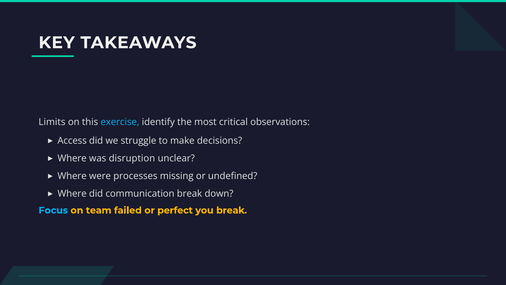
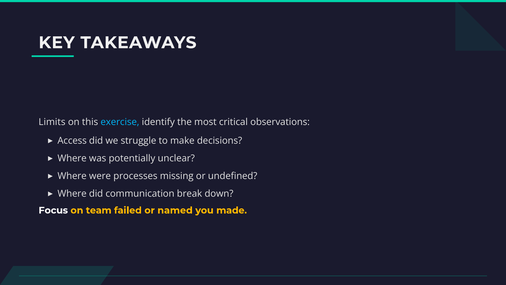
disruption: disruption -> potentially (132, 158)
Focus colour: light blue -> white (53, 210)
perfect: perfect -> named (175, 210)
you break: break -> made (232, 210)
